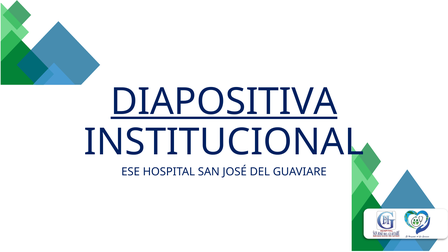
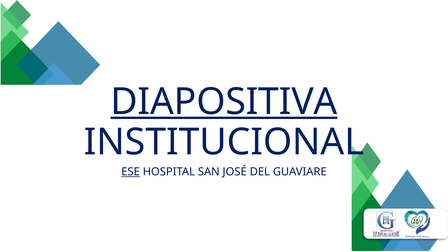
ESE underline: none -> present (131, 172)
